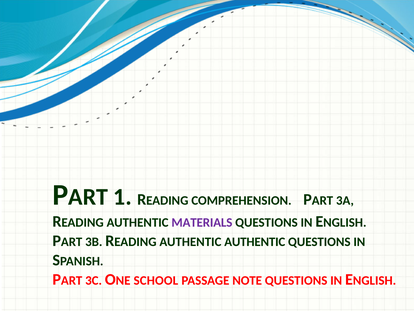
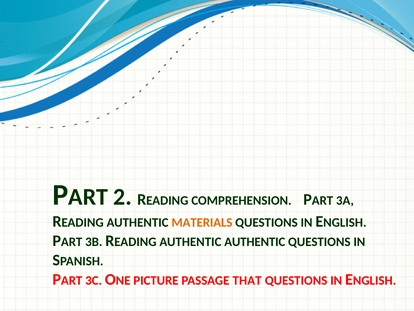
1: 1 -> 2 (123, 197)
MATERIALS colour: purple -> orange (202, 222)
SCHOOL: SCHOOL -> PICTURE (156, 280)
NOTE: NOTE -> THAT (247, 280)
